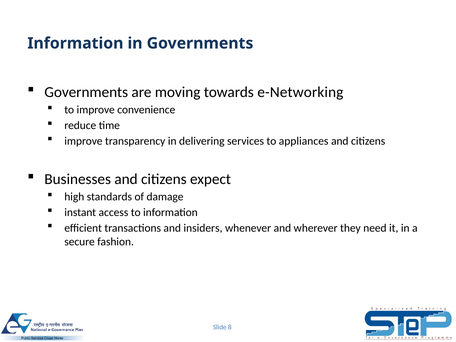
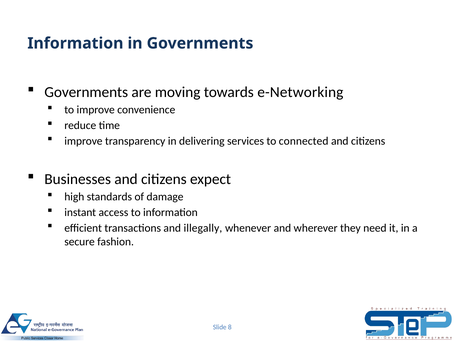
appliances: appliances -> connected (304, 141)
insiders: insiders -> illegally (203, 228)
